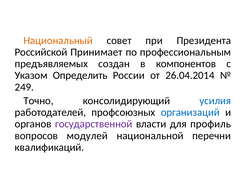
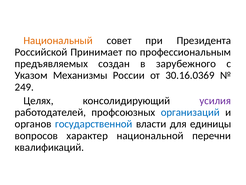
компонентов: компонентов -> зарубежного (186, 64)
Определить: Определить -> Механизмы (80, 75)
26.04.2014: 26.04.2014 -> 30.16.0369 (190, 75)
Точно: Точно -> Целях (38, 100)
усилия colour: blue -> purple (215, 100)
государственной colour: purple -> blue (94, 124)
профиль: профиль -> единицы (211, 124)
модулей: модулей -> характер (87, 135)
